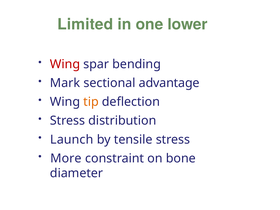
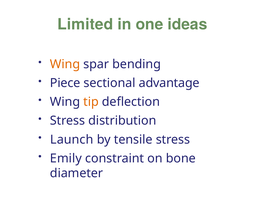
lower: lower -> ideas (187, 24)
Wing colour: red -> orange (65, 64)
Mark: Mark -> Piece (65, 83)
More: More -> Emily (66, 158)
